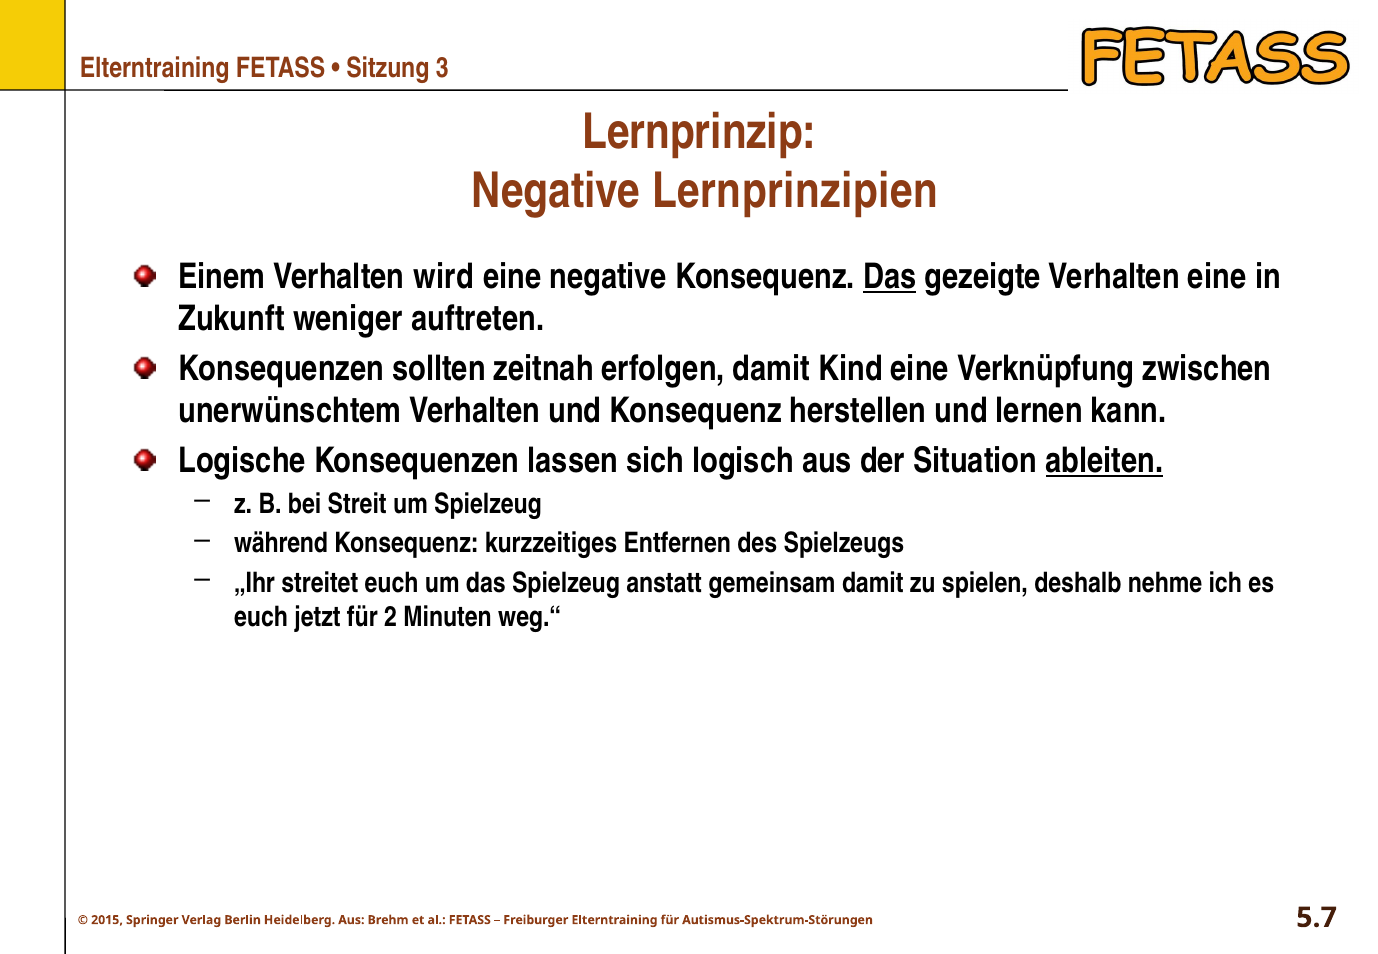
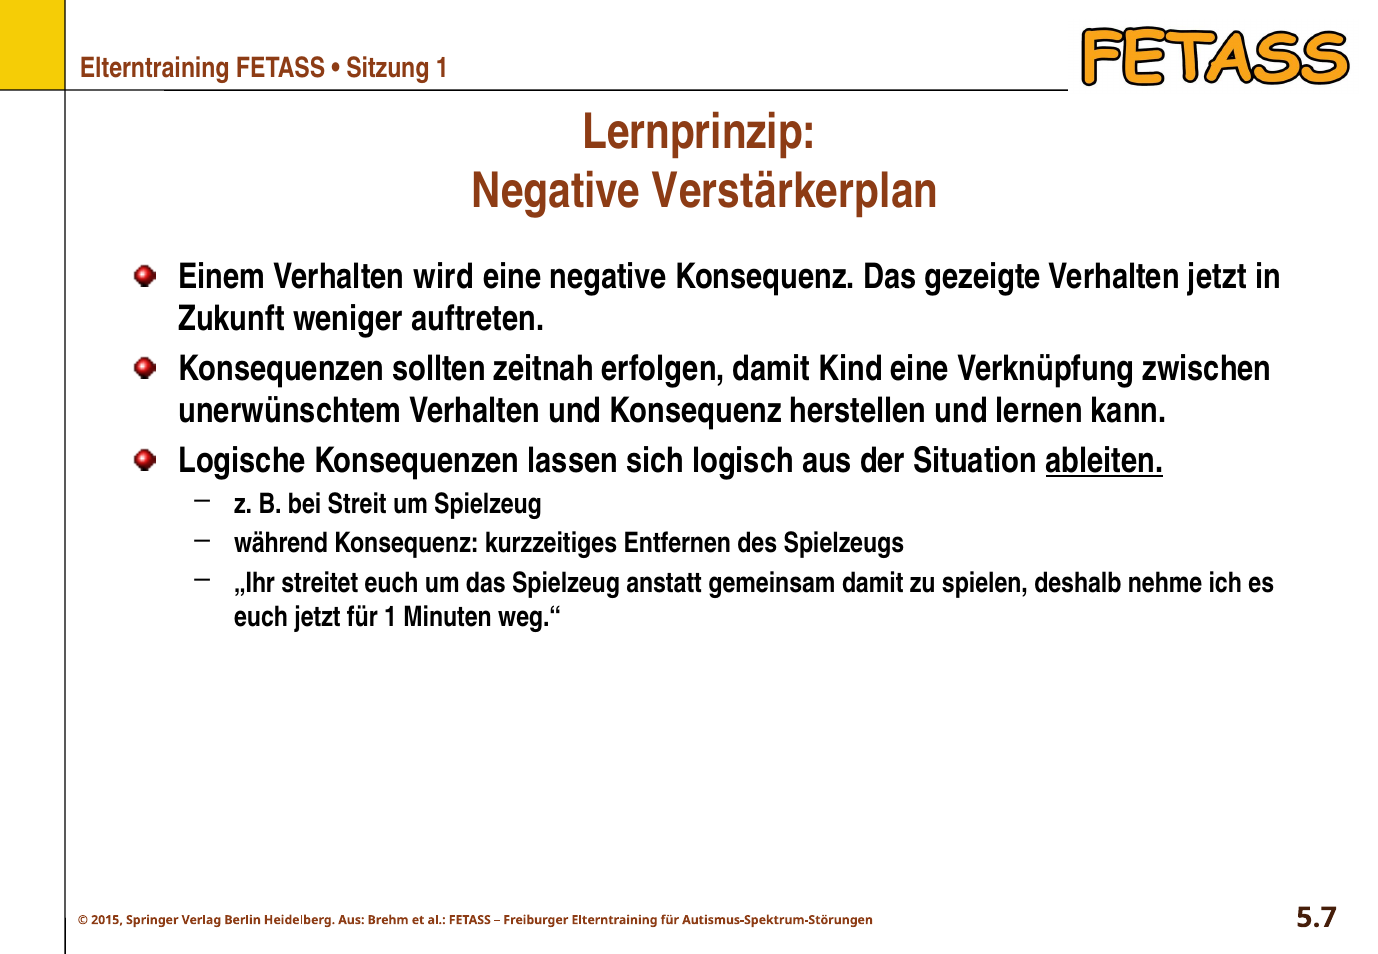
3: 3 -> 1 (442, 68)
Lernprinzipien: Lernprinzipien -> Verstärkerplan (795, 192)
Das underline: present -> none (890, 277)
Verhalten eine: eine -> jetzt (1217, 277)
für 2: 2 -> 1 (391, 617)
